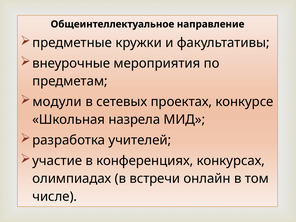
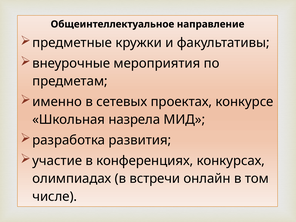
модули: модули -> именно (57, 102)
учителей: учителей -> развития (140, 140)
